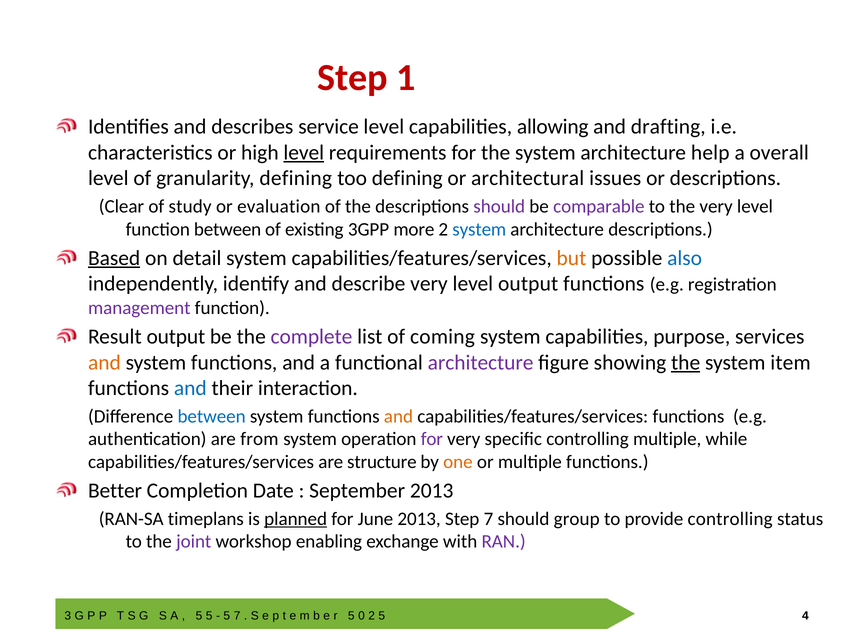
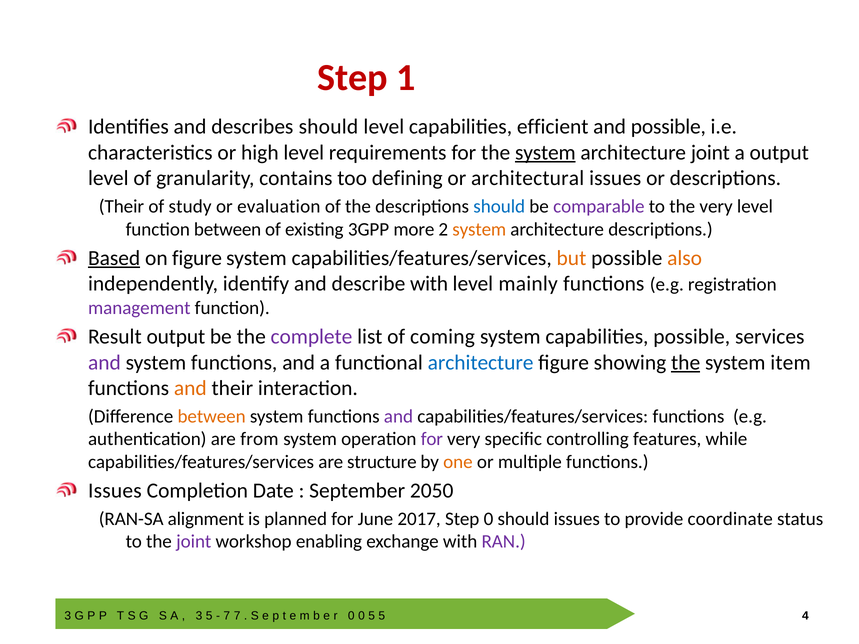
describes service: service -> should (328, 127)
allowing: allowing -> efficient (553, 127)
and drafting: drafting -> possible (668, 127)
level underline: present -> none (304, 153)
system underline: none -> present (545, 153)
architecture help: help -> joint (710, 153)
a overall: overall -> output (779, 153)
granularity defining: defining -> contains (296, 178)
Clear: Clear -> Their (121, 206)
should colour: purple -> blue (499, 206)
system colour: blue -> orange (479, 229)
on detail: detail -> figure (197, 258)
also colour: blue -> orange (685, 258)
describe very: very -> with (429, 284)
level output: output -> mainly (528, 284)
capabilities purpose: purpose -> possible (692, 337)
and colour: orange -> purple (104, 363)
architecture colour: purple -> blue (481, 363)
and colour: blue -> orange (190, 388)
between colour: blue -> orange (212, 416)
and colour: orange -> purple (398, 416)
controlling multiple: multiple -> features (667, 439)
Better: Better -> Issues (115, 491)
September 2013: 2013 -> 2050 (432, 491)
timeplans: timeplans -> alignment (206, 519)
planned underline: present -> none (296, 519)
June 2013: 2013 -> 2017 (419, 519)
Step 7: 7 -> 0 (488, 519)
should group: group -> issues (577, 519)
provide controlling: controlling -> coordinate (730, 519)
5: 5 -> 3 (199, 616)
5: 5 -> 7 (227, 616)
5: 5 -> 0 (351, 616)
2: 2 -> 5 (372, 616)
